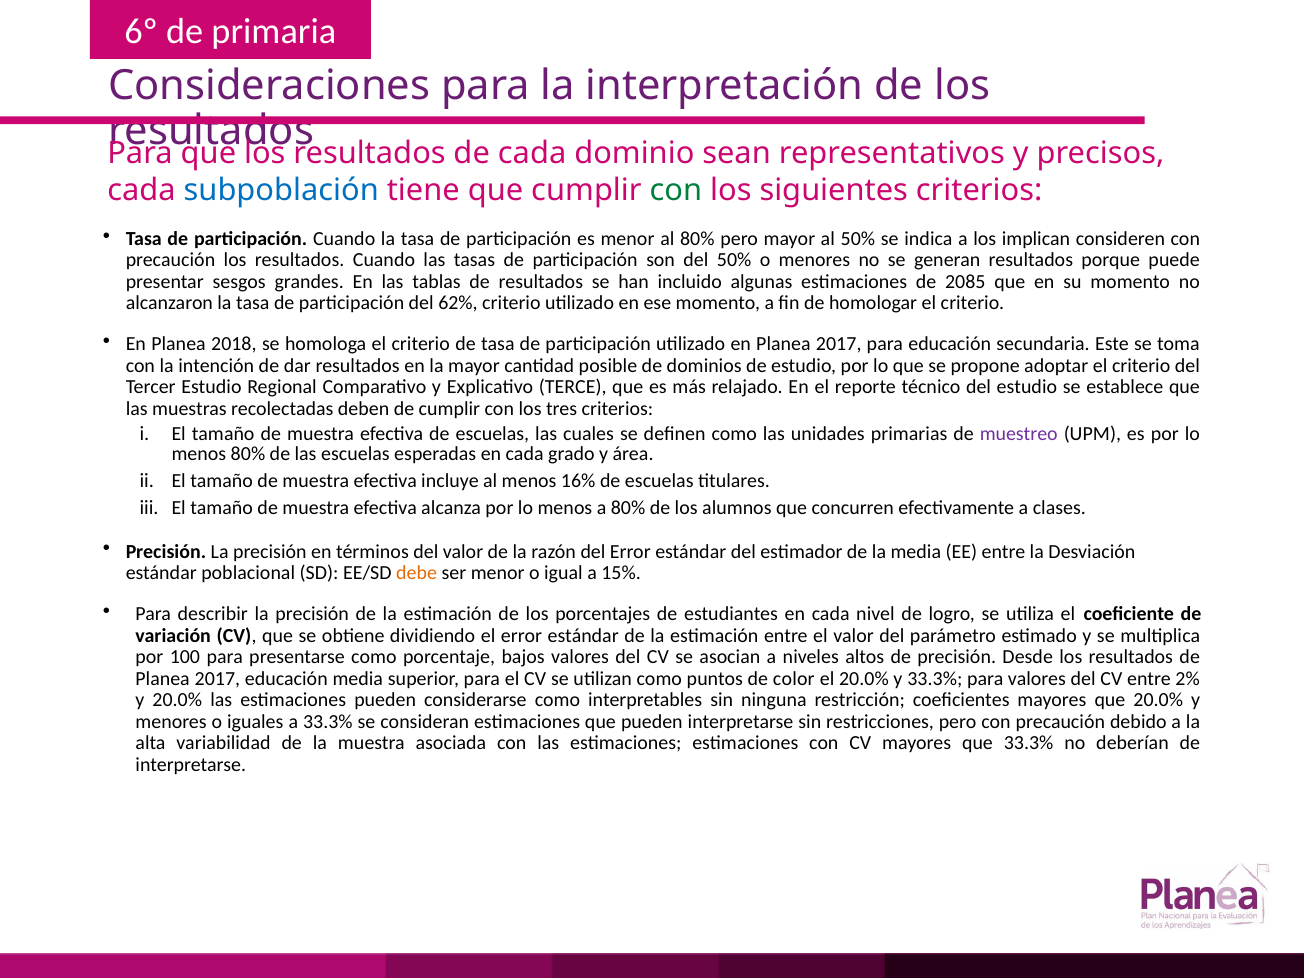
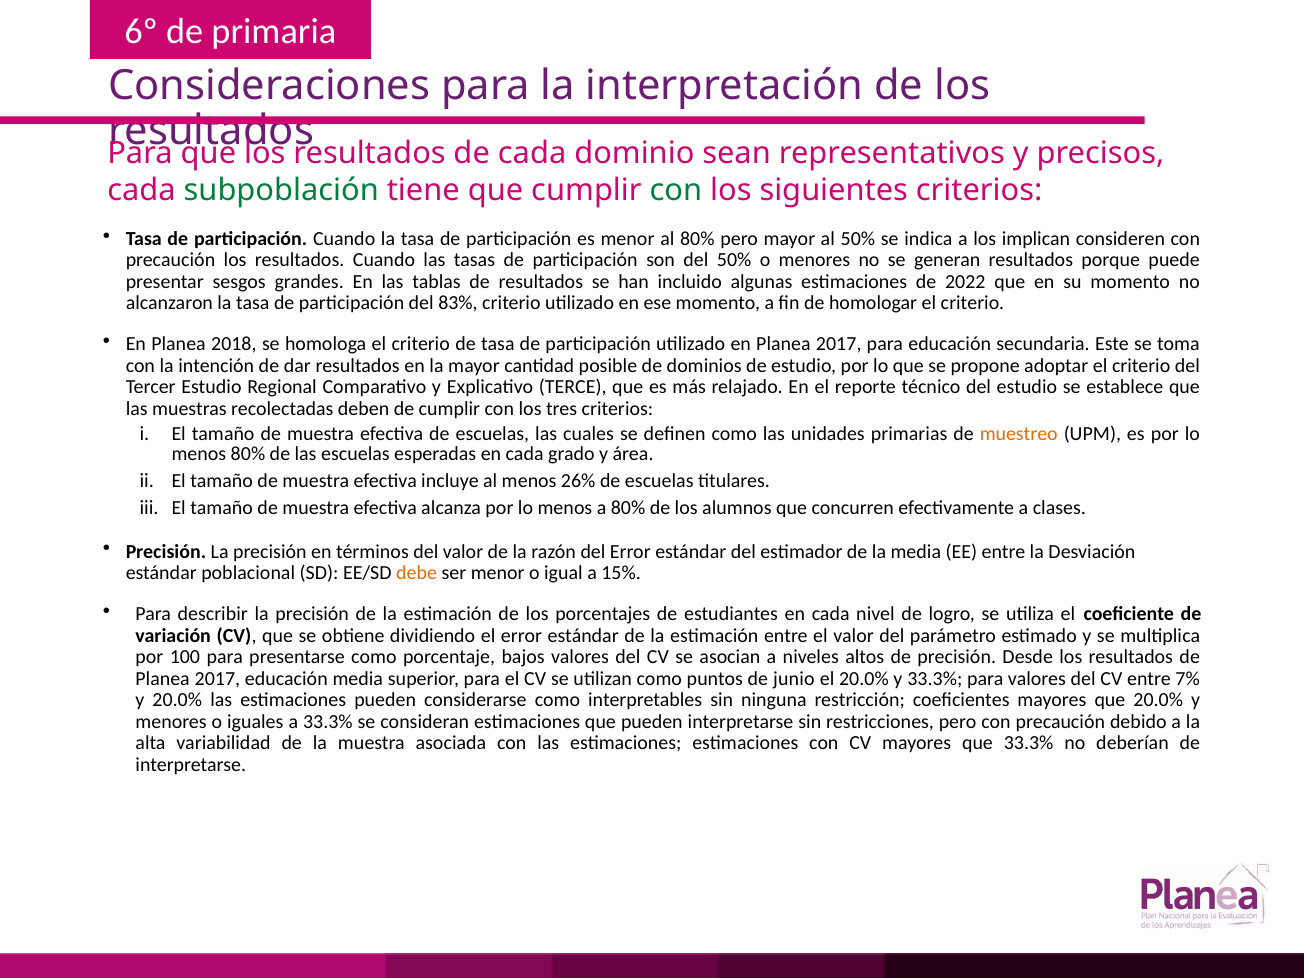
subpoblación colour: blue -> green (281, 190)
2085: 2085 -> 2022 (965, 282)
62%: 62% -> 83% (458, 303)
muestreo colour: purple -> orange (1019, 434)
16%: 16% -> 26% (578, 481)
color: color -> junio (794, 679)
2%: 2% -> 7% (1188, 679)
